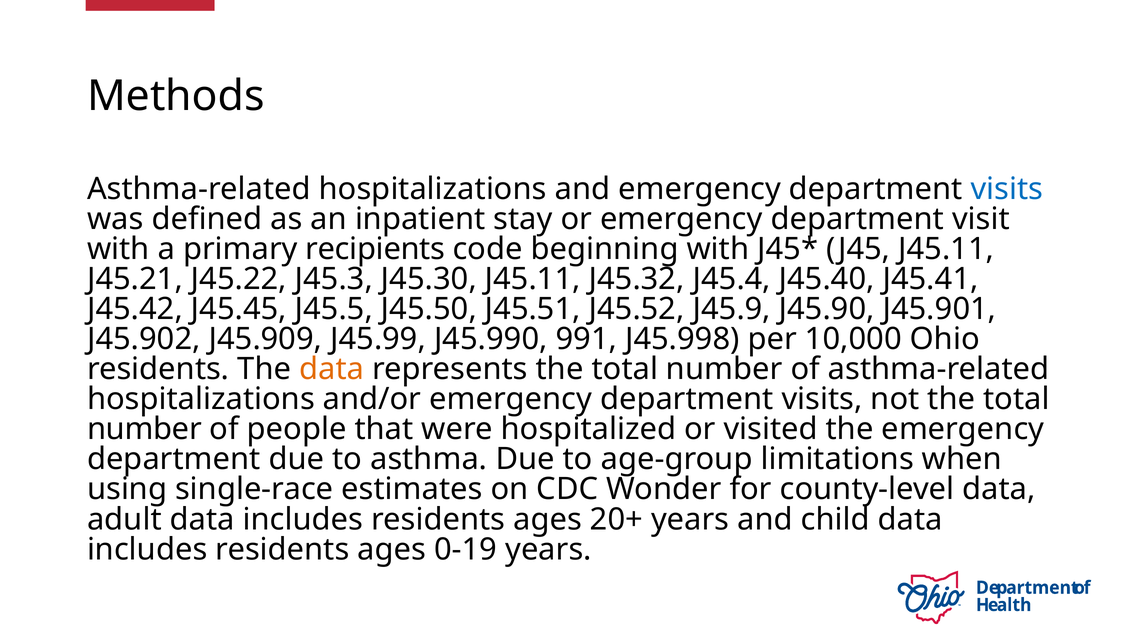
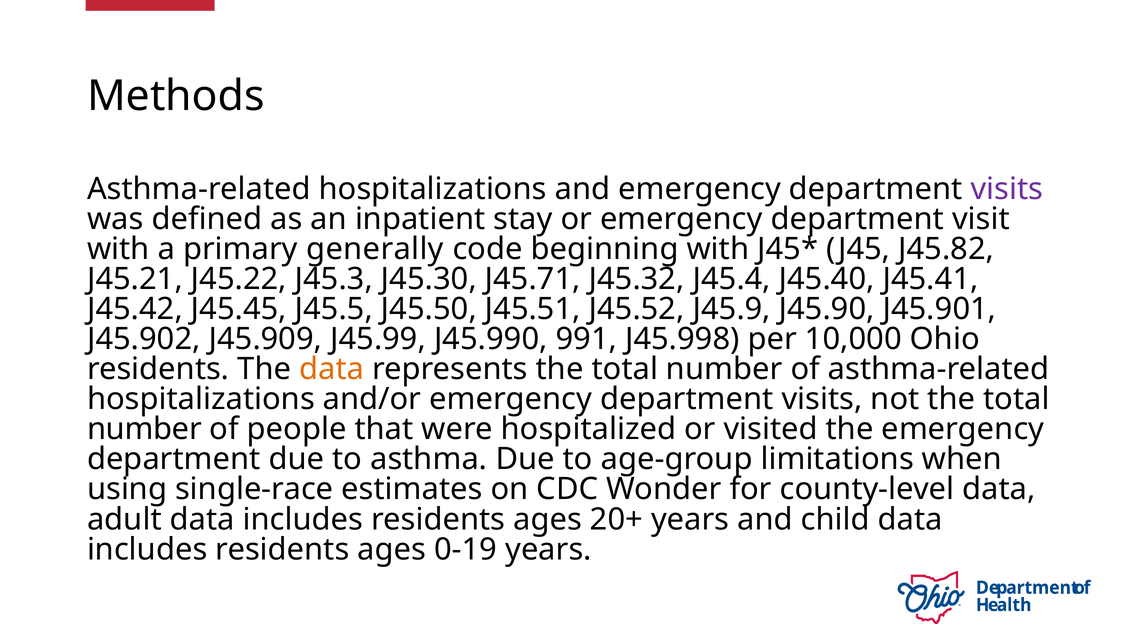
visits colour: blue -> purple (1007, 189)
recipients: recipients -> generally (375, 249)
J45 J45.11: J45.11 -> J45.82 (946, 249)
J45.30 J45.11: J45.11 -> J45.71 (533, 279)
